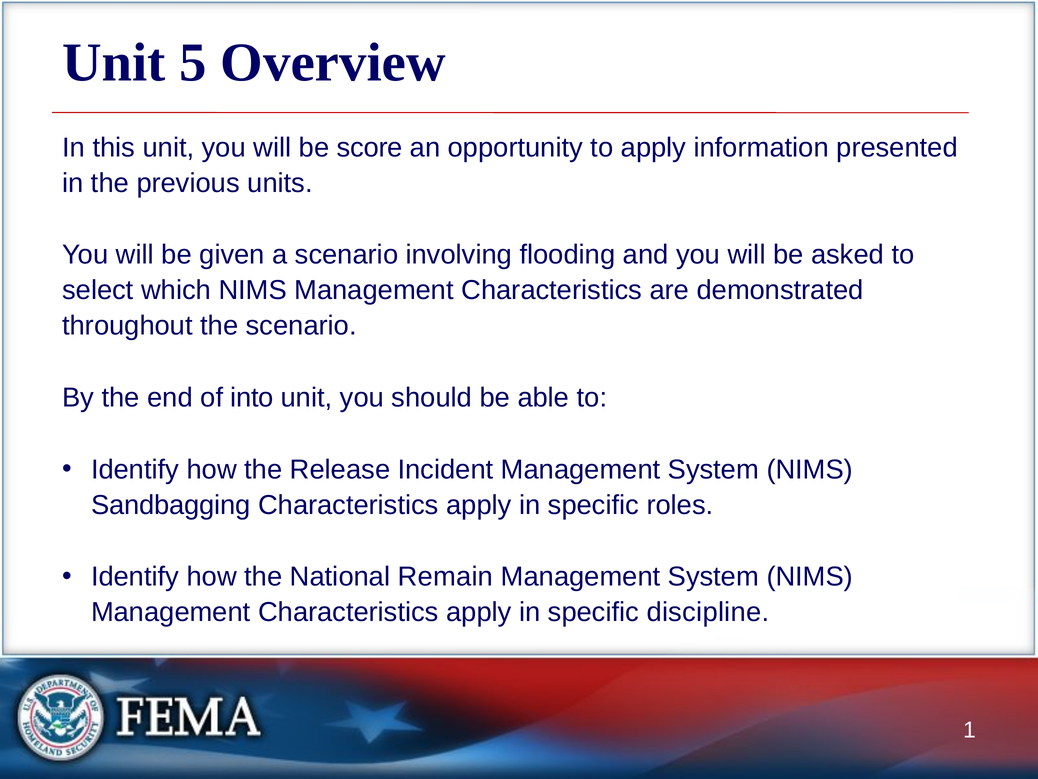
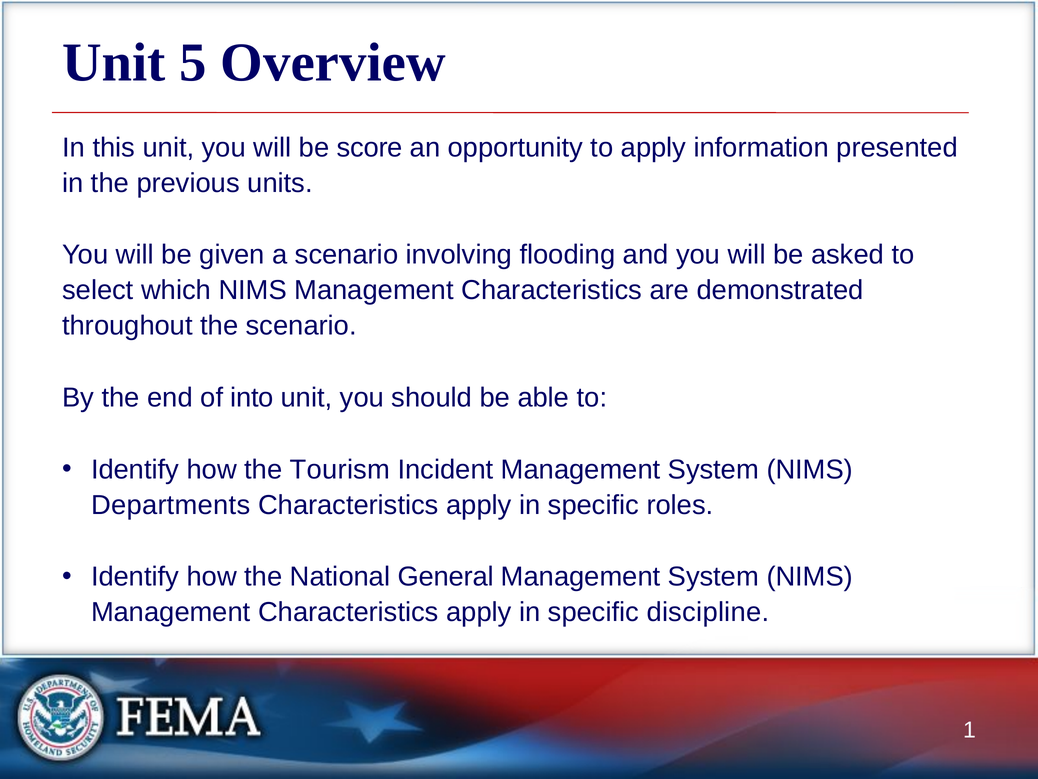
Release: Release -> Tourism (340, 469)
Sandbagging: Sandbagging -> Departments (171, 505)
Remain: Remain -> General (446, 577)
